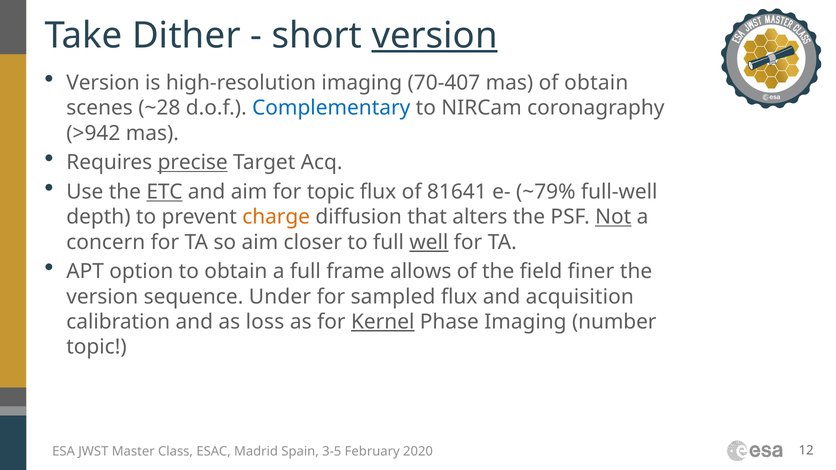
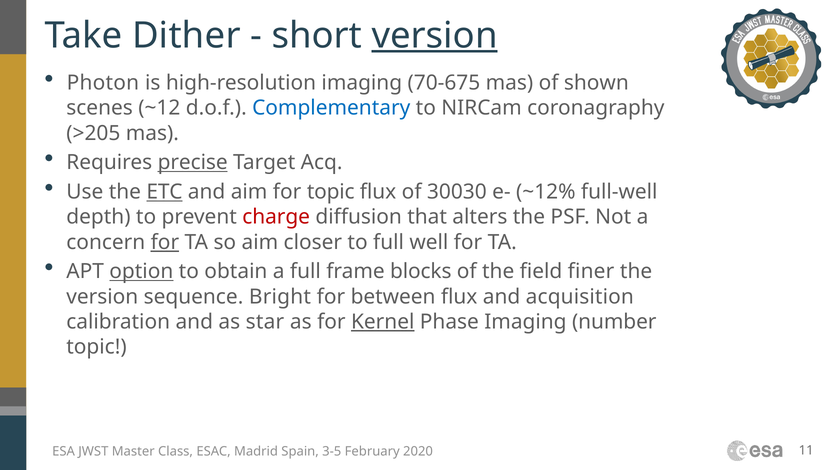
Version: Version -> Photon (103, 83)
70-407: 70-407 -> 70-675 (444, 83)
of obtain: obtain -> shown (596, 83)
~28: ~28 -> ~12 (159, 108)
>942: >942 -> >205 (93, 133)
81641: 81641 -> 30030 (457, 192)
~79%: ~79% -> ~12% (546, 192)
charge colour: orange -> red (276, 217)
Not underline: present -> none (613, 217)
for underline: none -> present (165, 242)
well underline: present -> none (429, 242)
option underline: none -> present (141, 272)
allows: allows -> blocks (421, 272)
Under: Under -> Bright (280, 297)
sampled: sampled -> between (393, 297)
loss: loss -> star (265, 322)
12: 12 -> 11 (806, 451)
